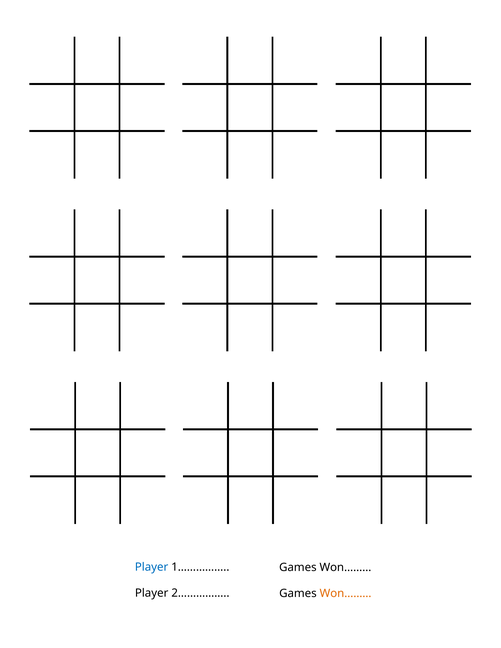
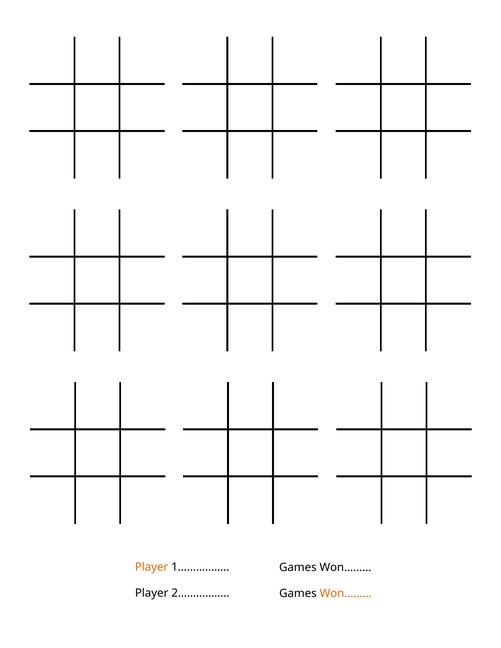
Player colour: blue -> orange (152, 567)
